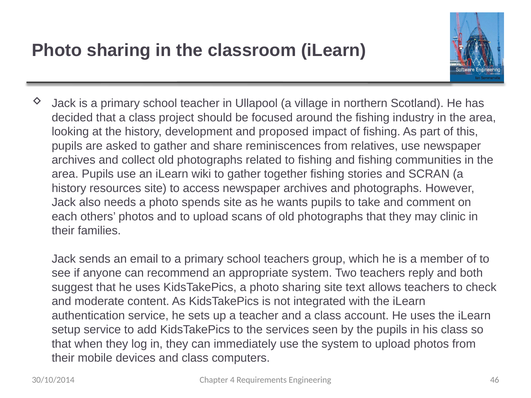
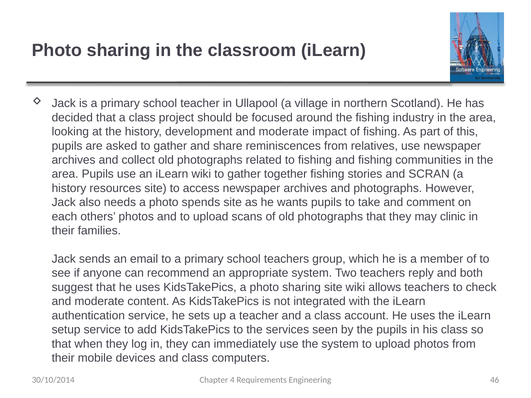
development and proposed: proposed -> moderate (284, 132)
site text: text -> wiki (355, 287)
